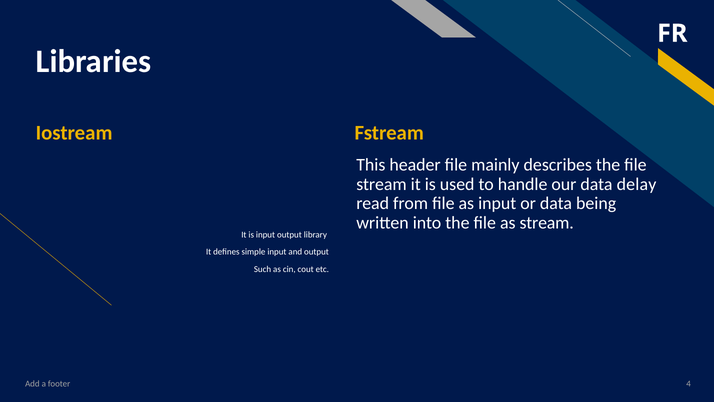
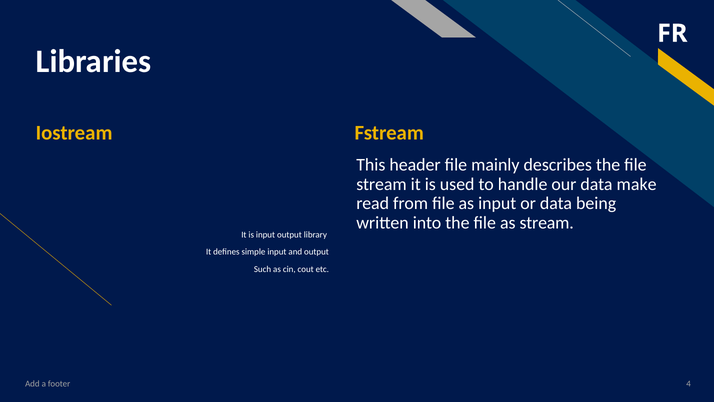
delay: delay -> make (637, 184)
